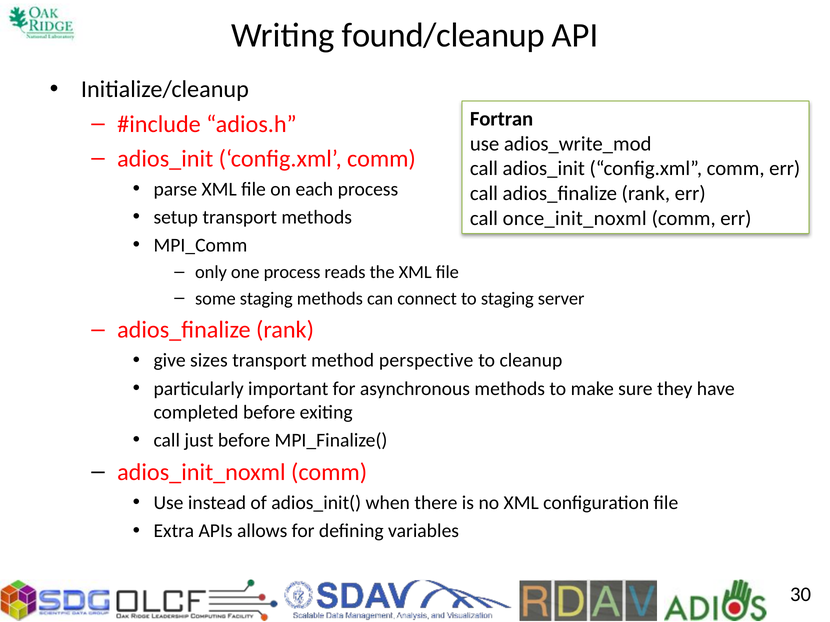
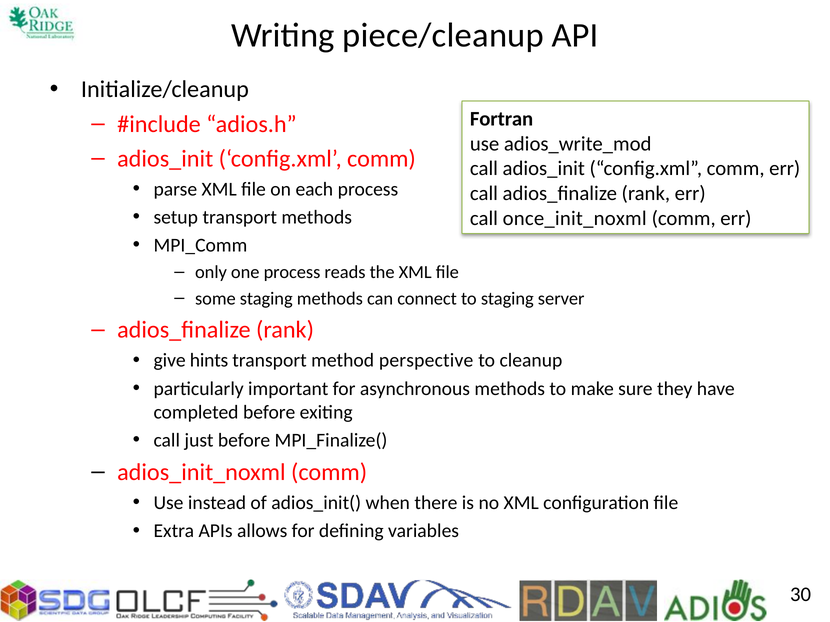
found/cleanup: found/cleanup -> piece/cleanup (443, 35)
sizes: sizes -> hints (209, 361)
